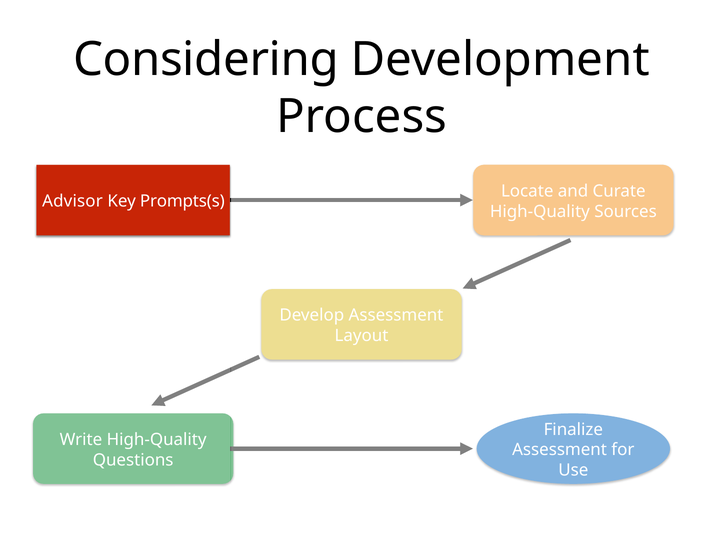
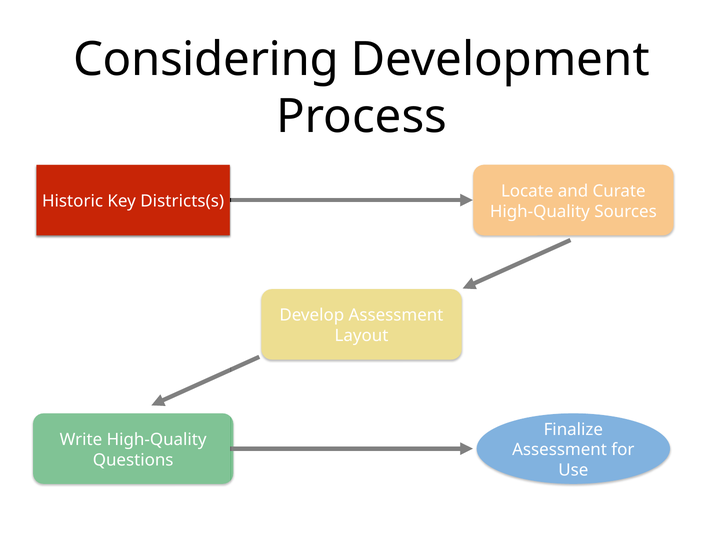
Advisor: Advisor -> Historic (73, 201)
Prompts(s: Prompts(s -> Districts(s (182, 201)
